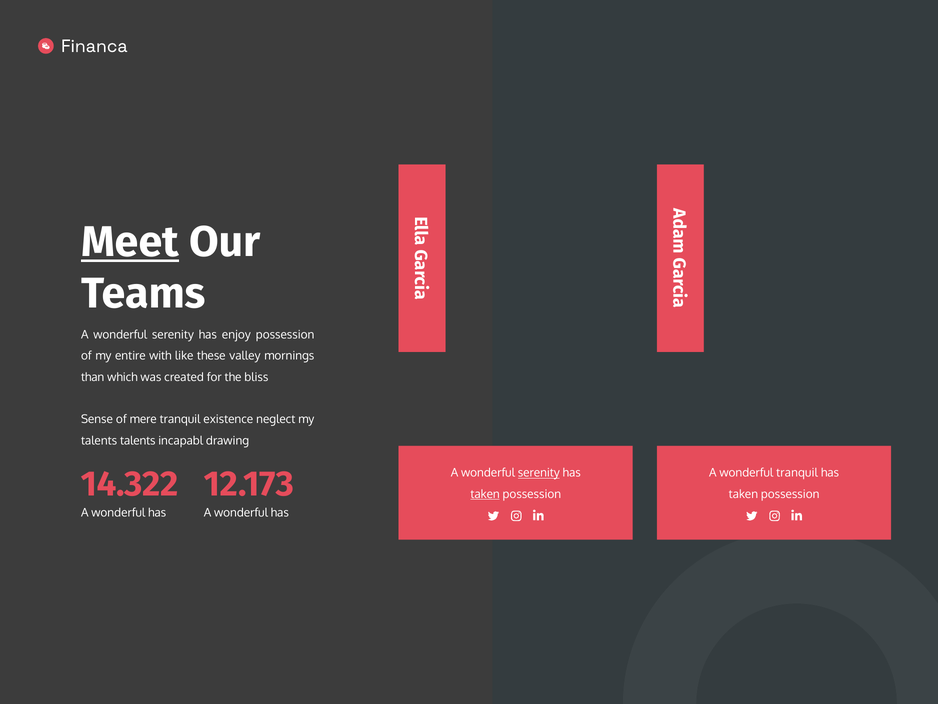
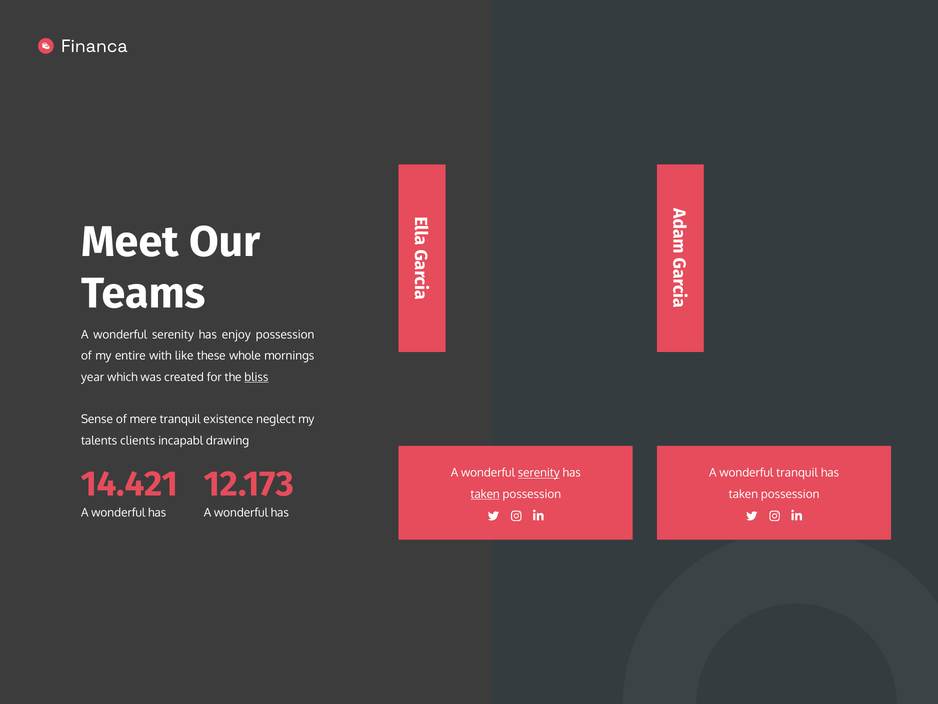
Meet underline: present -> none (130, 242)
valley: valley -> whole (245, 356)
than: than -> year (93, 377)
bliss underline: none -> present (256, 377)
talents talents: talents -> clients (138, 440)
14.322: 14.322 -> 14.421 (130, 484)
